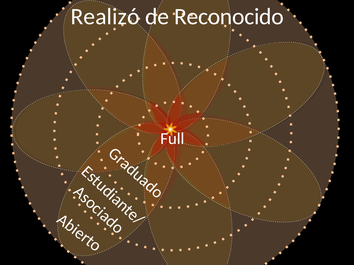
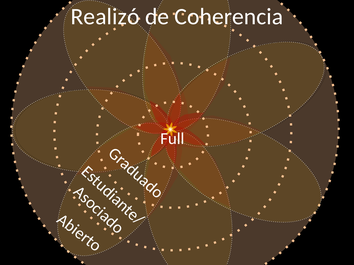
Reconocido: Reconocido -> Coherencia (229, 17)
